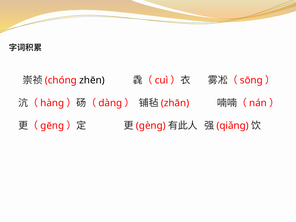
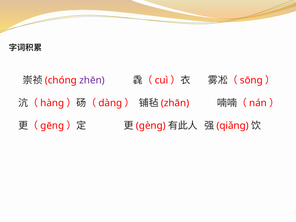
zhēn colour: black -> purple (92, 80)
